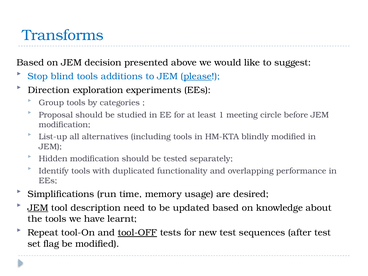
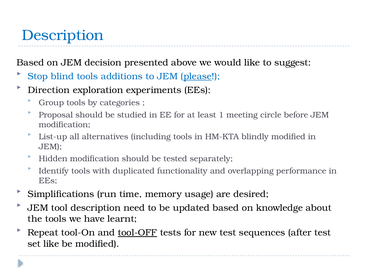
Transforms: Transforms -> Description (63, 35)
JEM underline: present -> none (38, 208)
set flag: flag -> like (51, 244)
